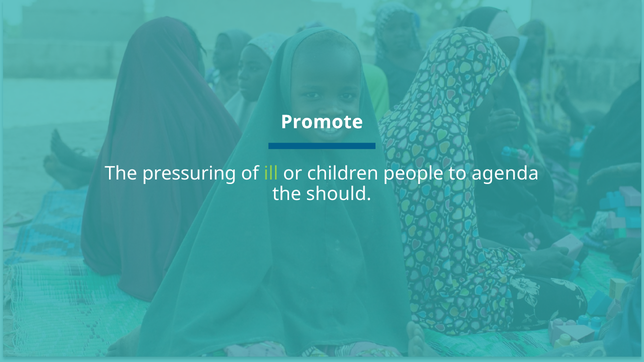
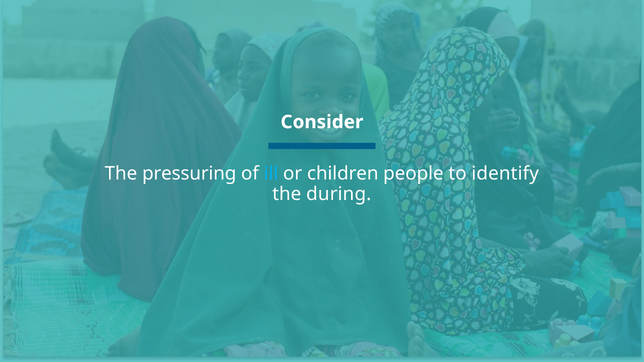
Promote: Promote -> Consider (322, 122)
ill colour: light green -> light blue (271, 174)
agenda: agenda -> identify (505, 174)
should: should -> during (339, 194)
